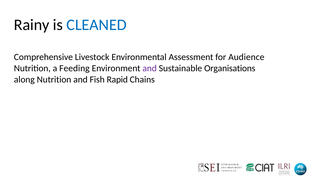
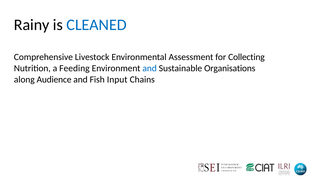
Audience: Audience -> Collecting (246, 57)
and colour: purple -> blue (150, 68)
along Nutrition: Nutrition -> Audience (54, 79)
Rapid: Rapid -> Input (117, 79)
